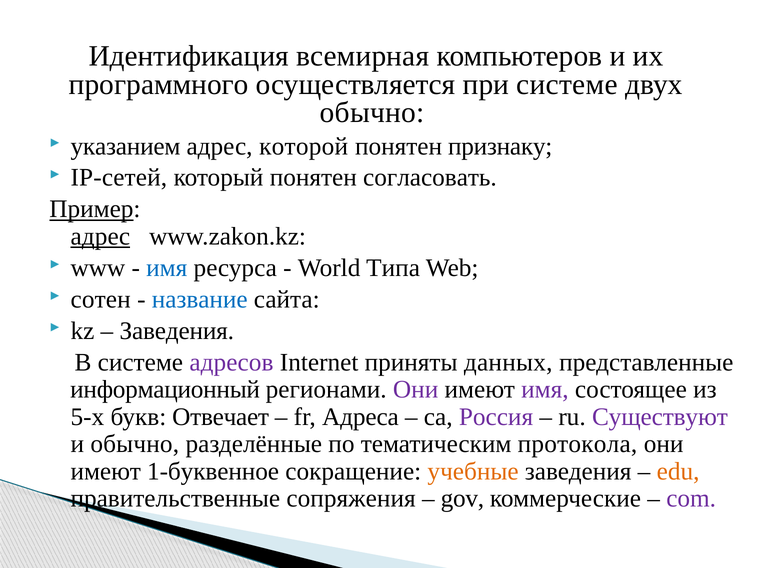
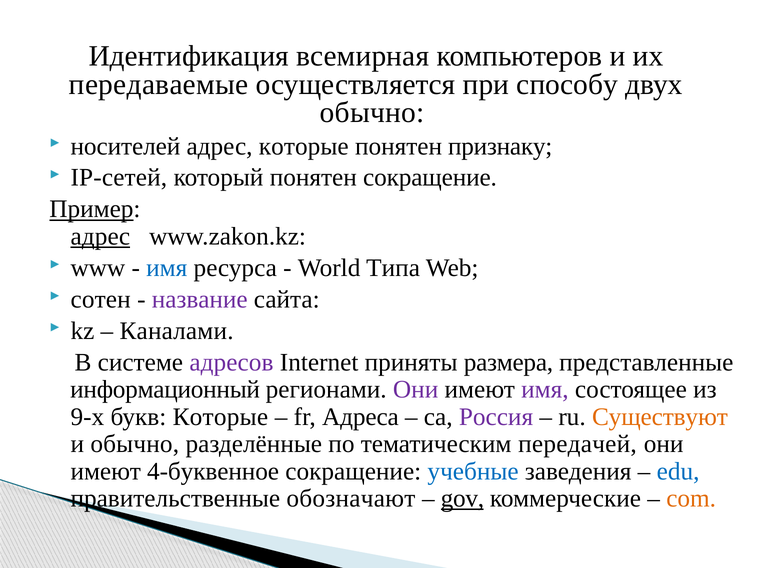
программного: программного -> передаваемые (159, 84)
при системе: системе -> способу (567, 84)
указанием: указанием -> носителей (125, 146)
адрес которой: которой -> которые (304, 146)
понятен согласовать: согласовать -> сокращение (430, 178)
название colour: blue -> purple (200, 300)
Заведения: Заведения -> Каналами (177, 331)
данных: данных -> размера (508, 363)
5-х: 5-х -> 9-х (87, 417)
букв Отвечает: Отвечает -> Которые (220, 417)
Существуют colour: purple -> orange (660, 417)
протокола: протокола -> передачей (577, 444)
1-буквенное: 1-буквенное -> 4-буквенное (213, 472)
учебные colour: orange -> blue (473, 472)
edu colour: orange -> blue (678, 472)
сопряжения: сопряжения -> обозначают (351, 499)
gov underline: none -> present (462, 499)
com colour: purple -> orange (691, 499)
